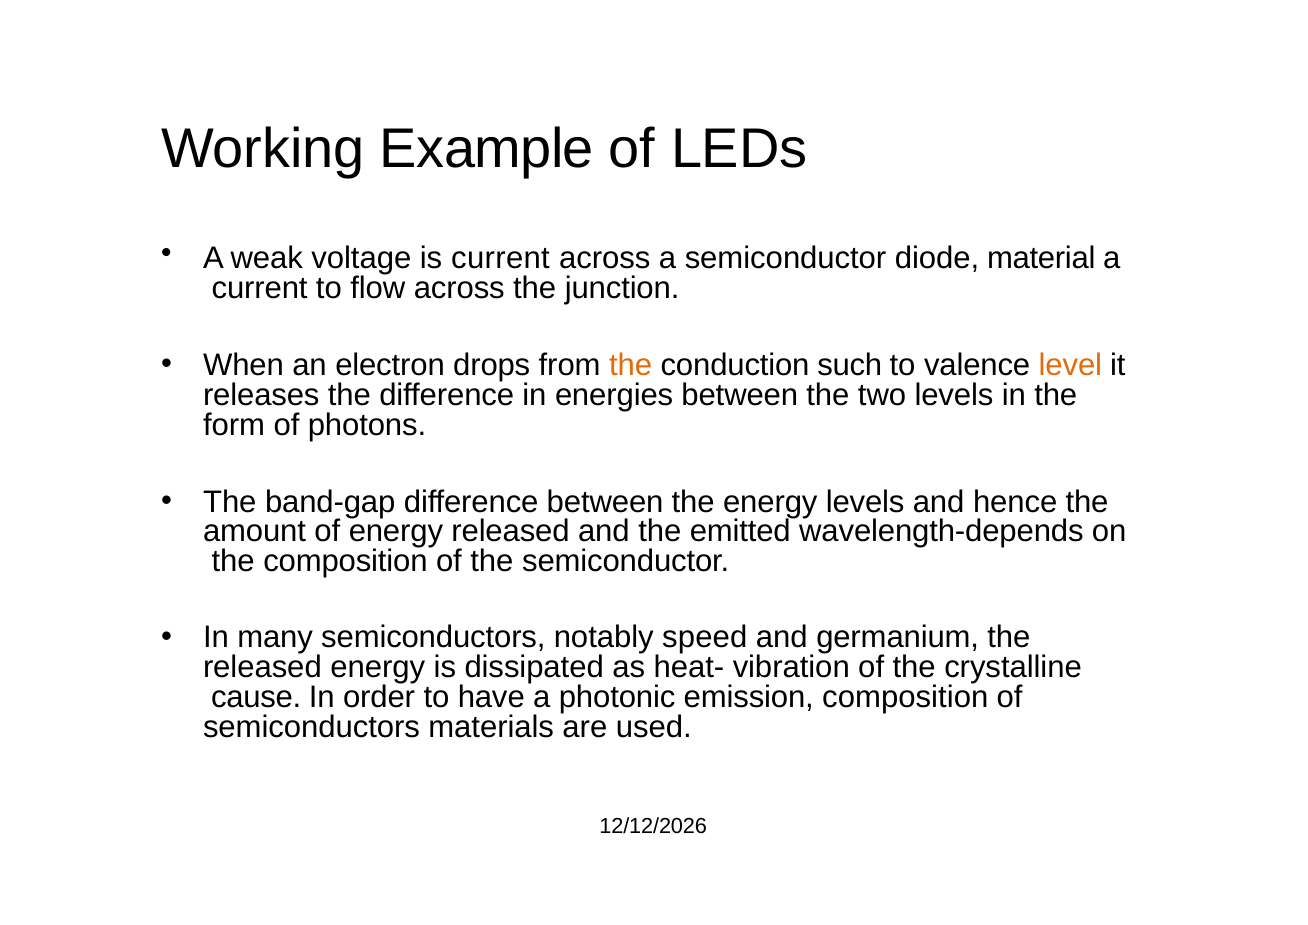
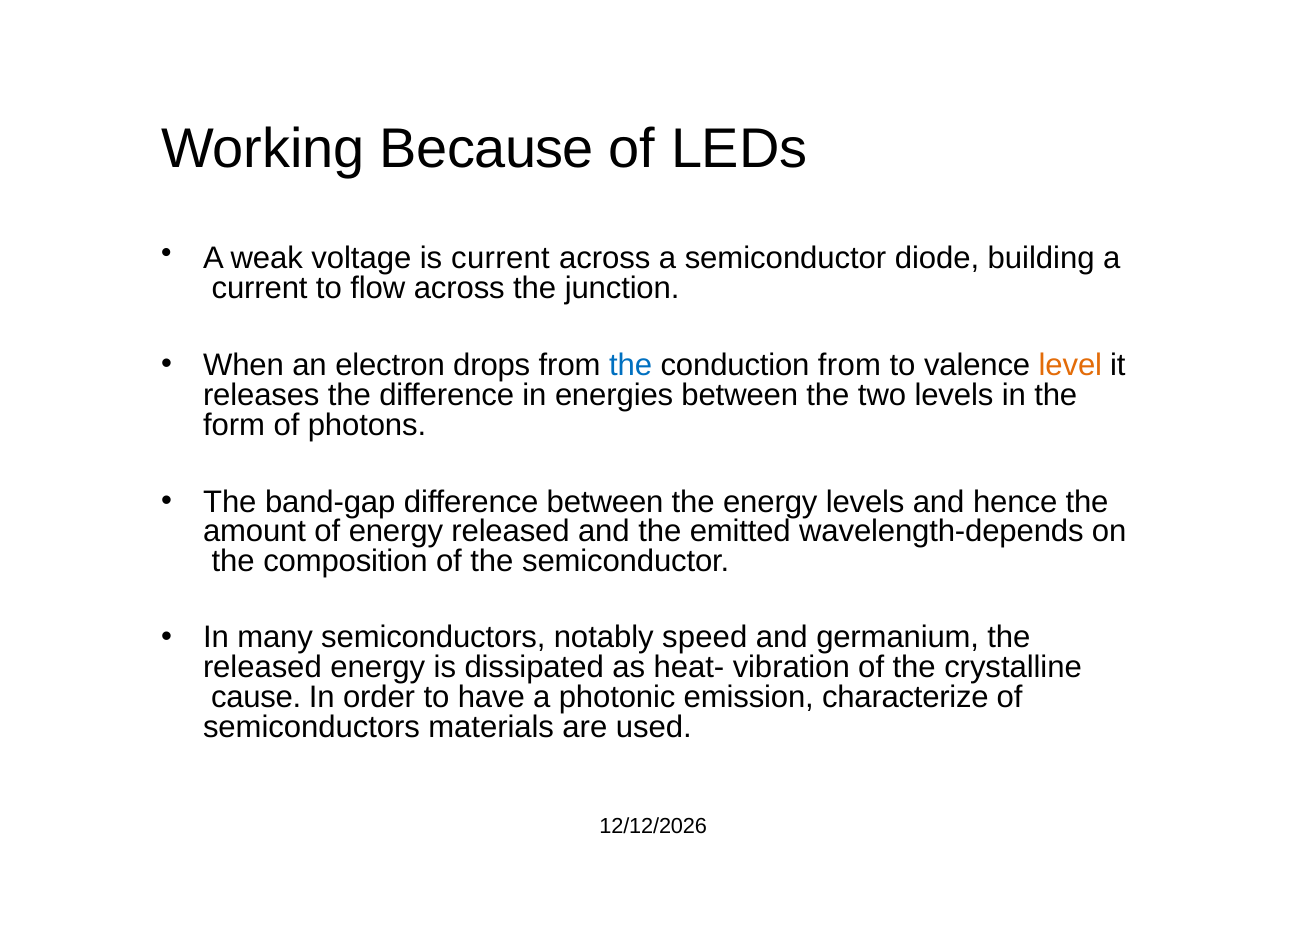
Example: Example -> Because (487, 149)
material: material -> building (1041, 259)
the colour: orange -> blue (631, 365)
conduction such: such -> from (849, 365)
emission composition: composition -> characterize (905, 698)
